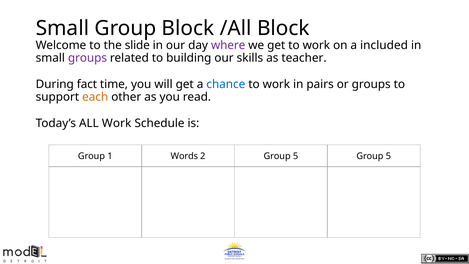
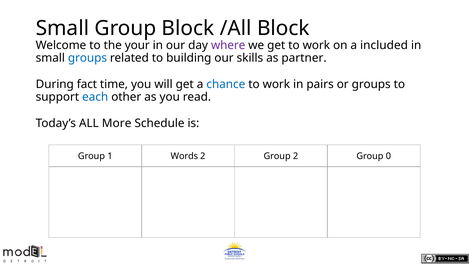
slide: slide -> your (137, 45)
groups colour: purple -> blue (87, 58)
teacher: teacher -> partner (304, 58)
each colour: orange -> blue (95, 97)
ALL Work: Work -> More (117, 123)
2 Group 5: 5 -> 2 (296, 156)
5: 5 -> 0 (388, 156)
